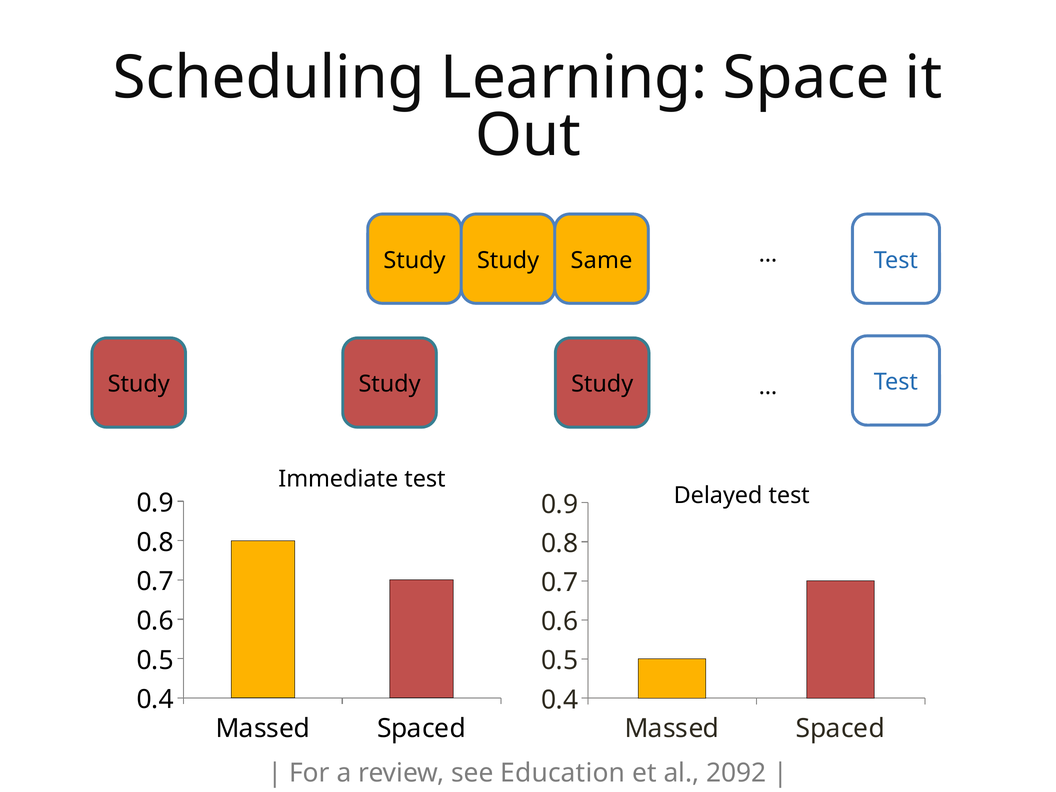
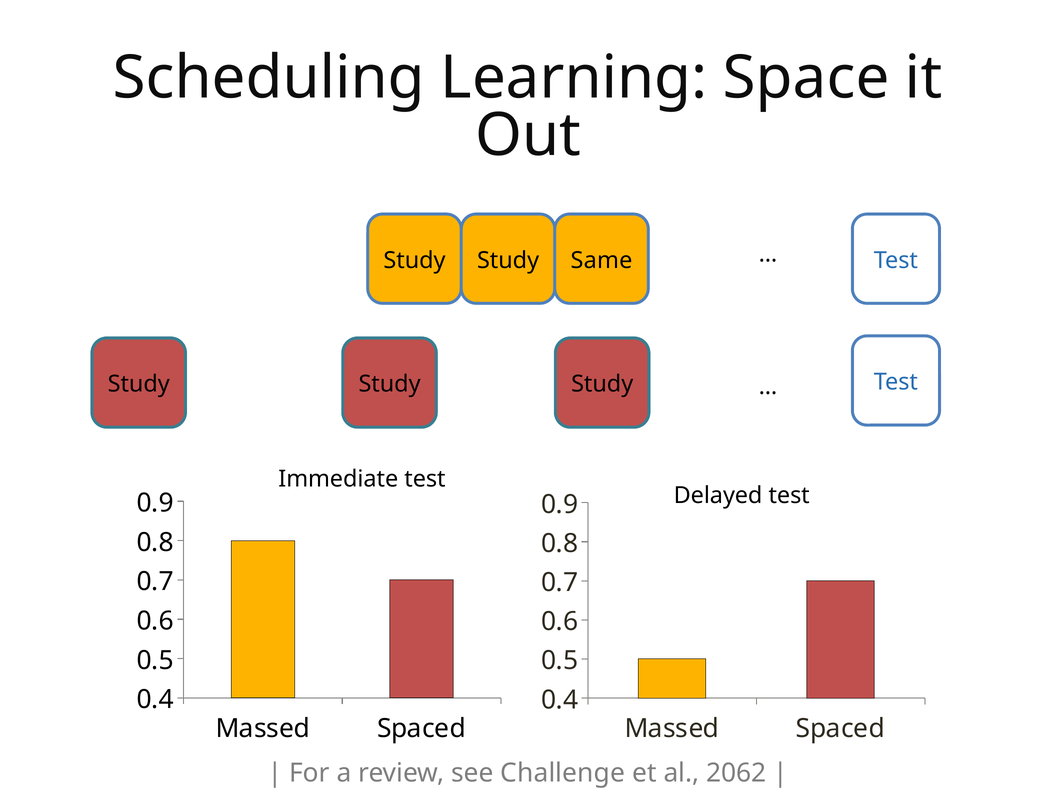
Education: Education -> Challenge (563, 773)
2092: 2092 -> 2062 (736, 773)
